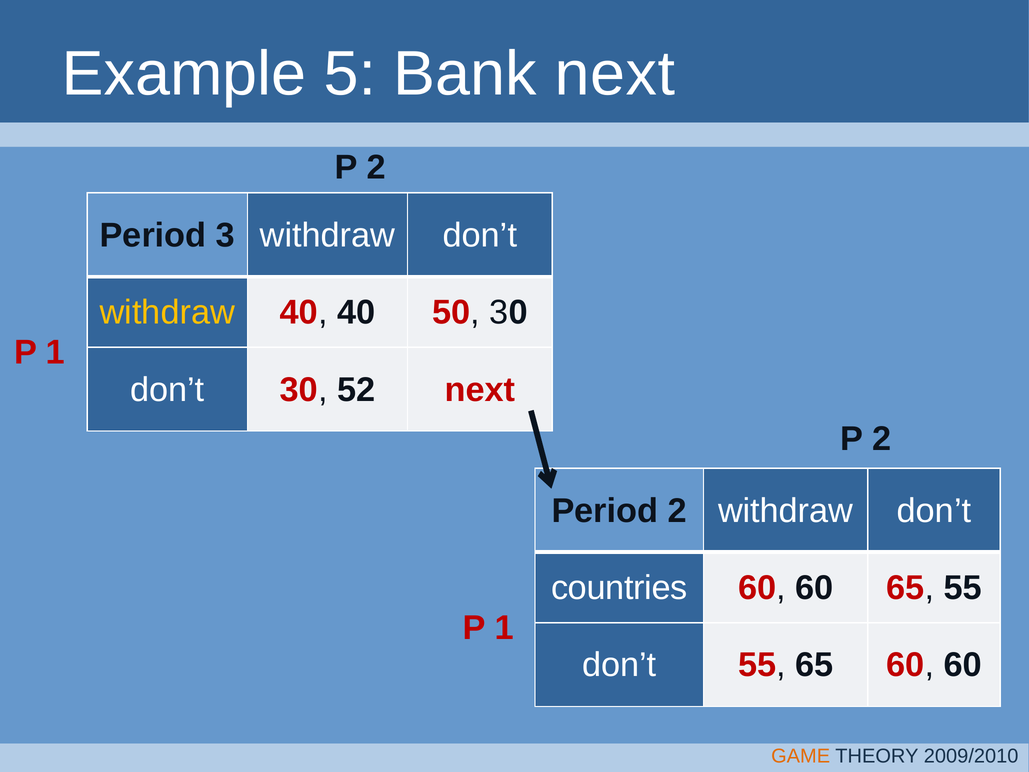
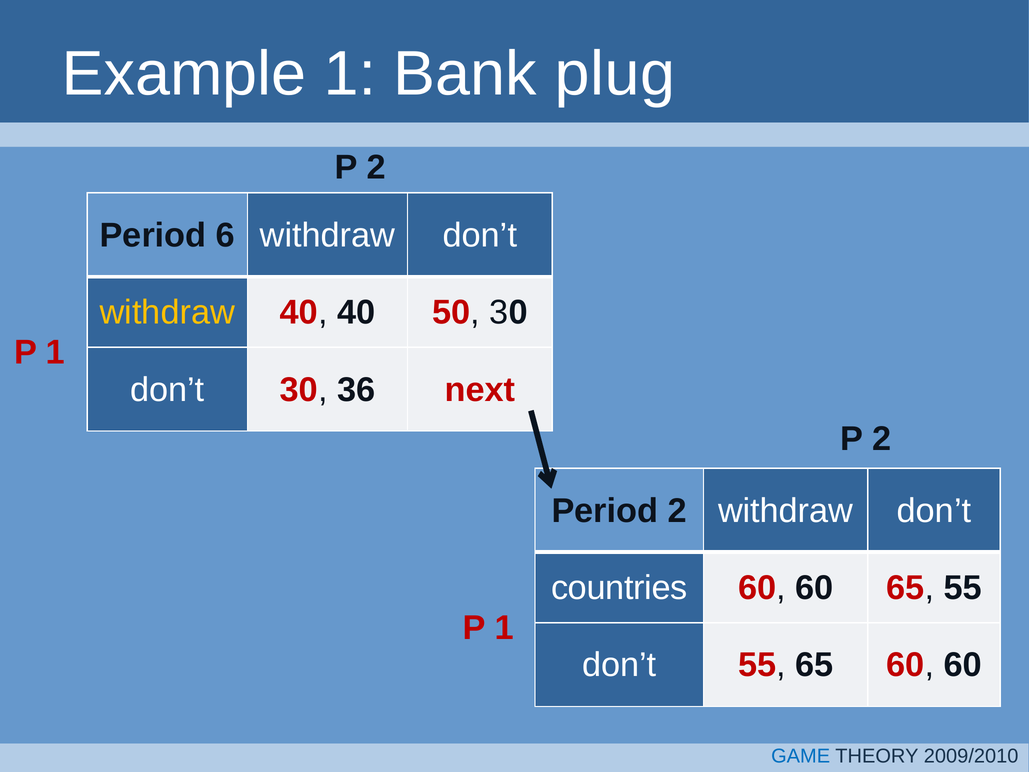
Example 5: 5 -> 1 (350, 74)
Bank next: next -> plug (615, 74)
3: 3 -> 6 (225, 235)
52: 52 -> 36 (356, 390)
GAME colour: orange -> blue (801, 756)
